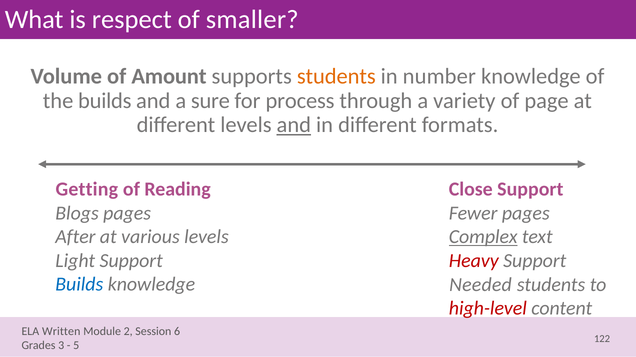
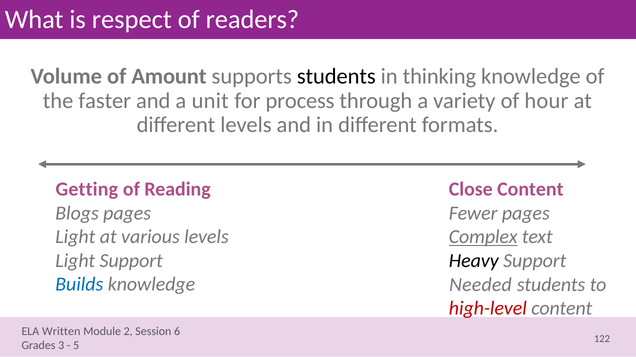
smaller: smaller -> readers (252, 20)
students colour: orange -> black (336, 77)
number: number -> thinking (439, 77)
the builds: builds -> faster (105, 101)
sure: sure -> unit (210, 101)
page: page -> hour (546, 101)
and underline: present -> none (294, 125)
Close Support: Support -> Content (530, 190)
After: After -> Light (75, 237)
Heavy colour: red -> black (474, 261)
